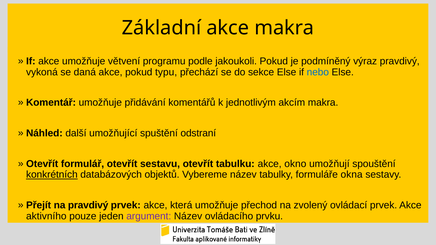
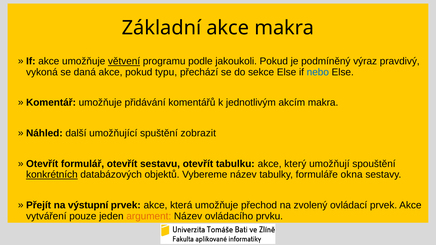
větvení underline: none -> present (124, 61)
odstraní: odstraní -> zobrazit (198, 133)
okno: okno -> který (295, 164)
na pravdivý: pravdivý -> výstupní (88, 206)
aktivního: aktivního -> vytváření (46, 216)
argument colour: purple -> orange (149, 216)
